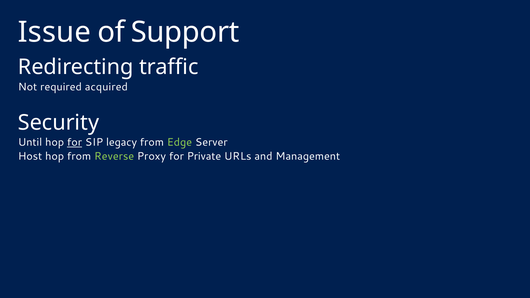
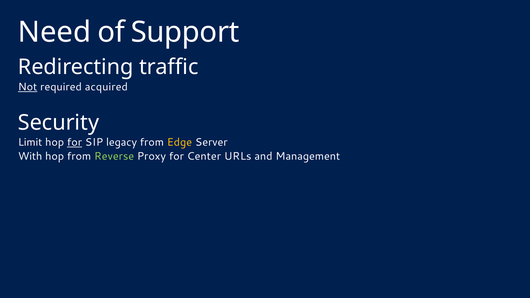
Issue: Issue -> Need (55, 32)
Not underline: none -> present (28, 87)
Until: Until -> Limit (30, 142)
Edge colour: light green -> yellow (180, 142)
Host: Host -> With (30, 156)
Private: Private -> Center (204, 156)
